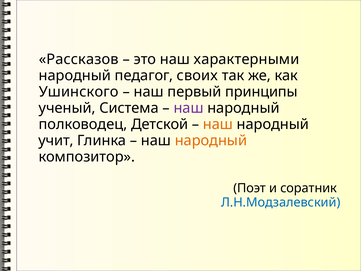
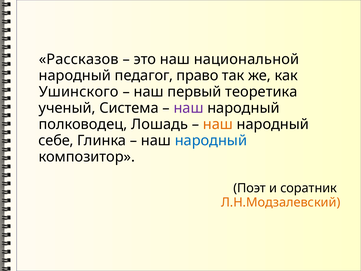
характерными: характерными -> национальной (247, 59)
своих: своих -> право (197, 75)
принципы: принципы -> теоретика (261, 92)
Детской: Детской -> Лошадь (160, 124)
учит: учит -> себе (56, 140)
народный colour: orange -> blue (211, 140)
Л.Н.Модзалевский colour: blue -> orange (281, 202)
